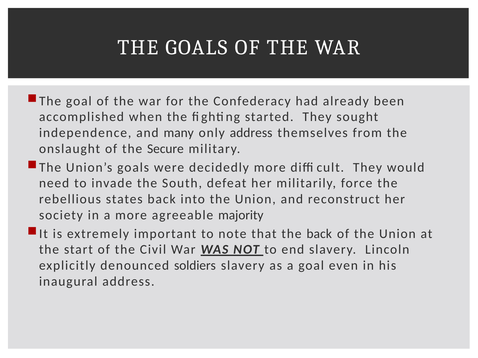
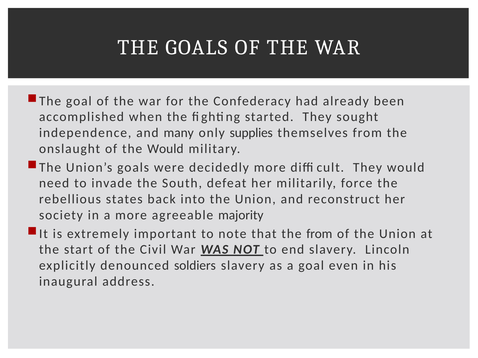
only address: address -> supplies (251, 133)
the Secure: Secure -> Would (165, 149)
the back: back -> from (319, 234)
